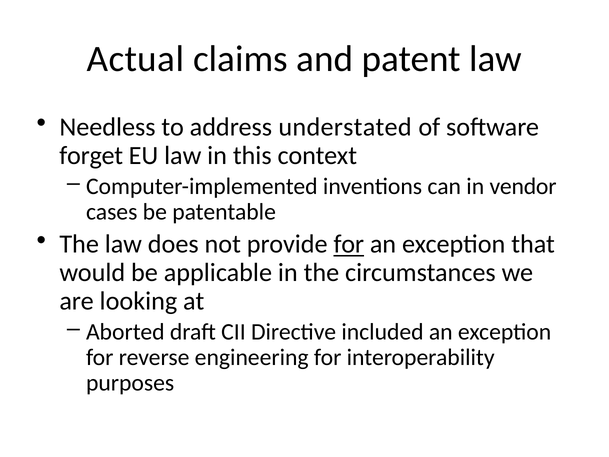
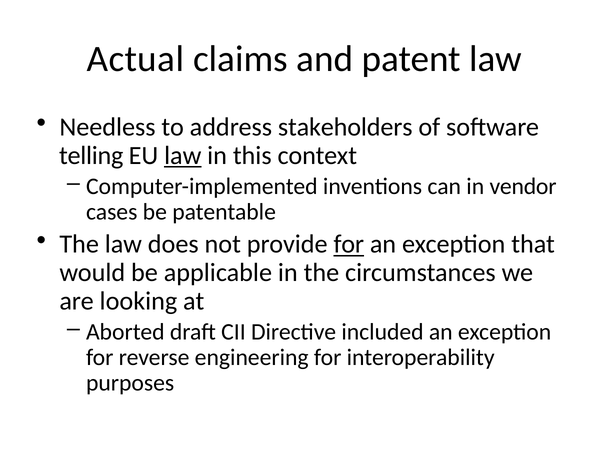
understated: understated -> stakeholders (345, 127)
forget: forget -> telling (91, 156)
law underline: none -> present (183, 156)
